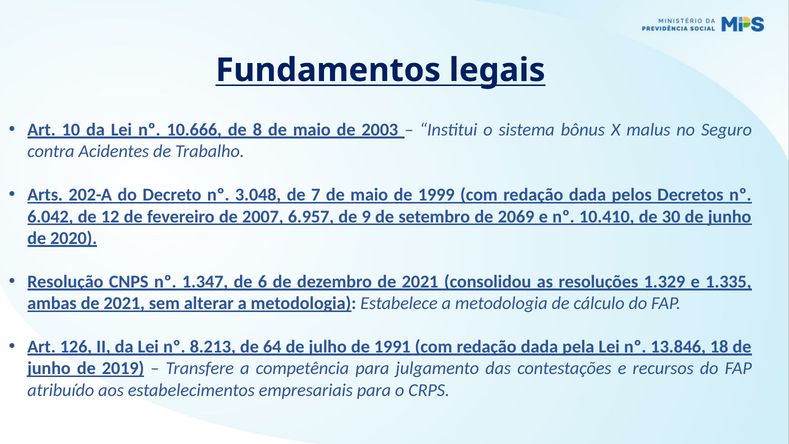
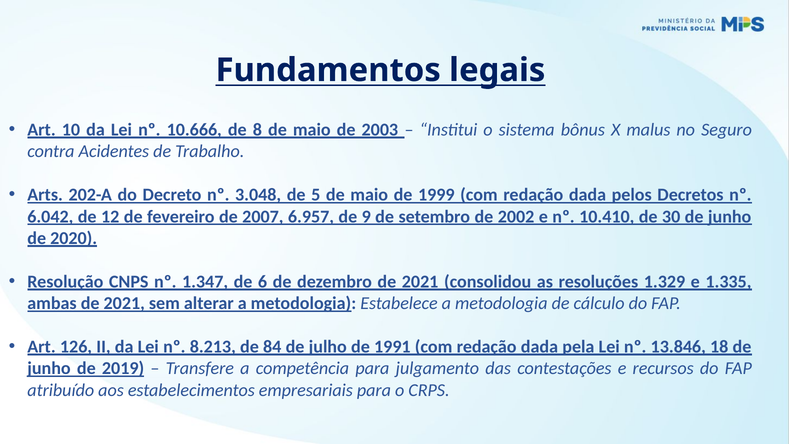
7: 7 -> 5 (316, 195)
2069: 2069 -> 2002 (516, 216)
64: 64 -> 84 (272, 347)
